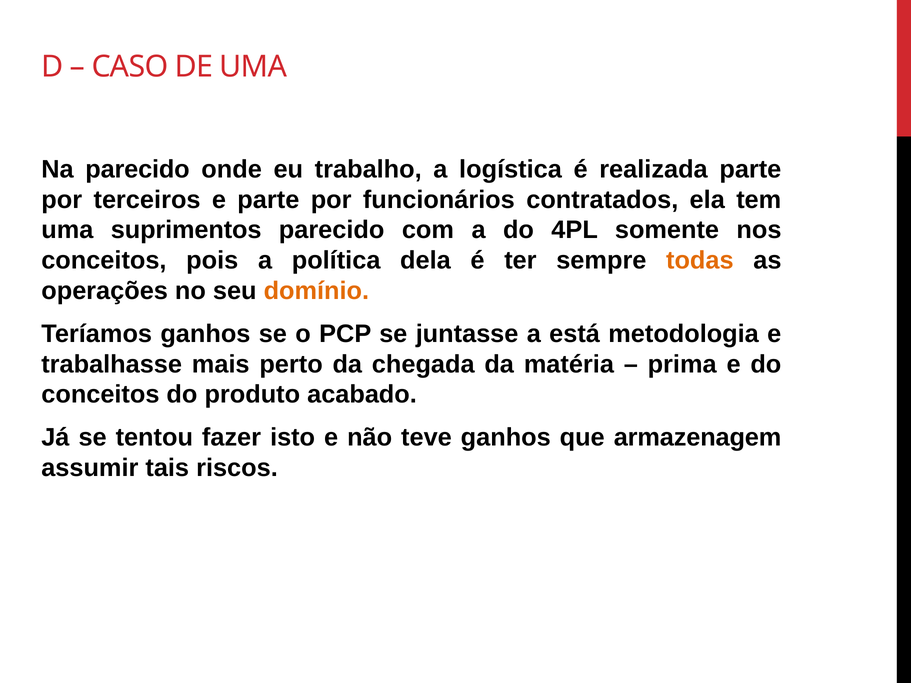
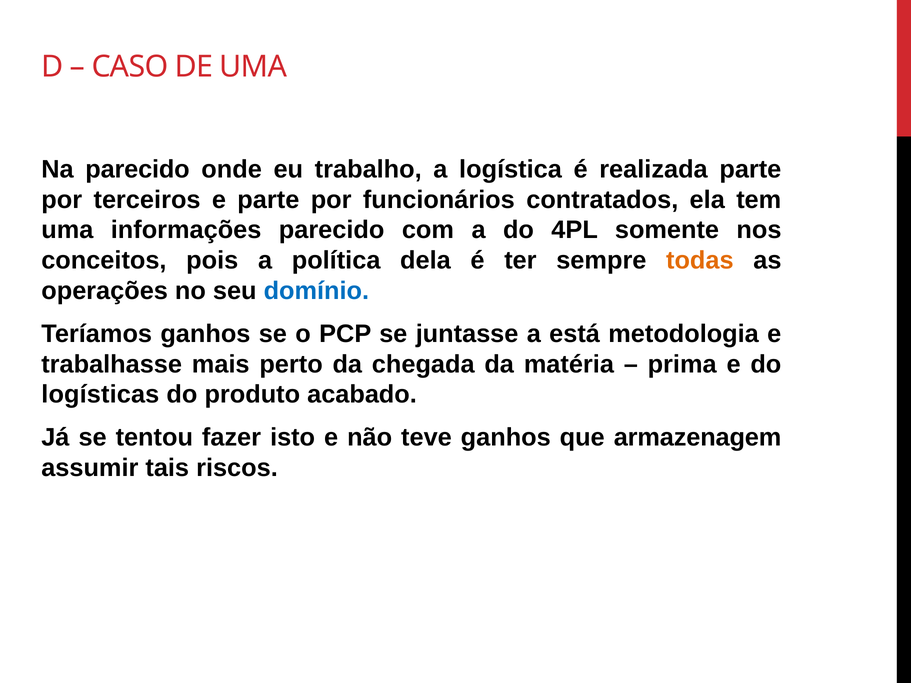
suprimentos: suprimentos -> informações (186, 230)
domínio colour: orange -> blue (316, 291)
conceitos: conceitos -> logísticas (100, 395)
